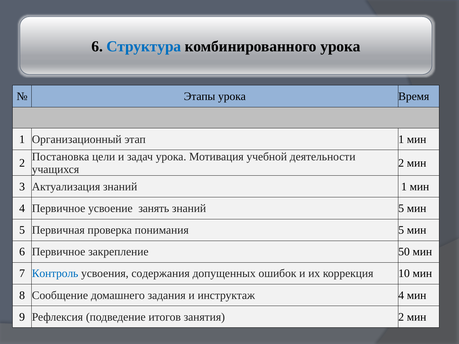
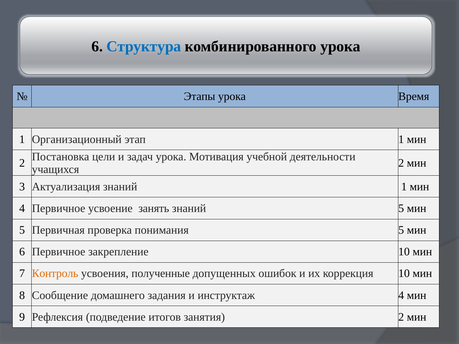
закрепление 50: 50 -> 10 (404, 252)
Контроль colour: blue -> orange (55, 274)
содержания: содержания -> полученные (161, 274)
